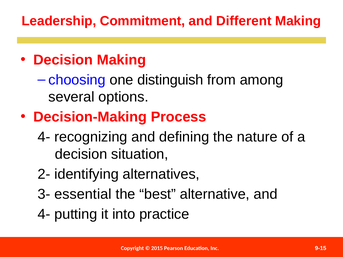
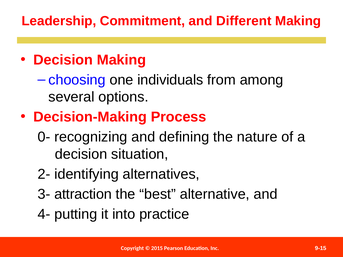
distinguish: distinguish -> individuals (170, 80)
4-: 4- -> 0- (44, 137)
essential: essential -> attraction (83, 194)
